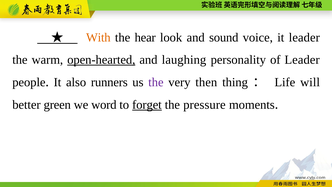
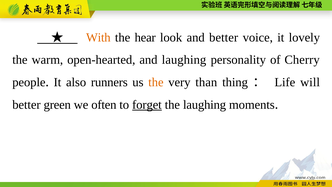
and sound: sound -> better (224, 37)
it leader: leader -> lovely (304, 37)
open-hearted underline: present -> none (101, 60)
of Leader: Leader -> Cherry (302, 60)
the colour: purple -> orange (156, 82)
then: then -> than (206, 82)
word: word -> often (104, 105)
the pressure: pressure -> laughing (205, 105)
